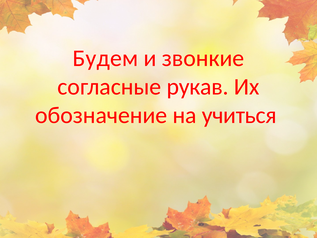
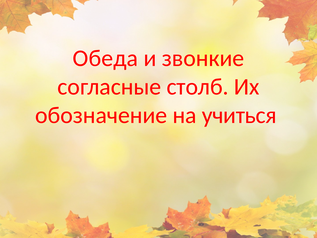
Будем: Будем -> Обеда (105, 58)
рукав: рукав -> столб (198, 87)
